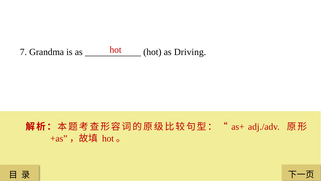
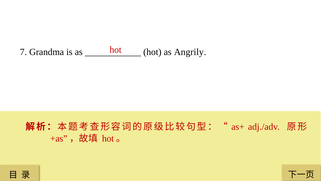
Driving: Driving -> Angrily (190, 52)
